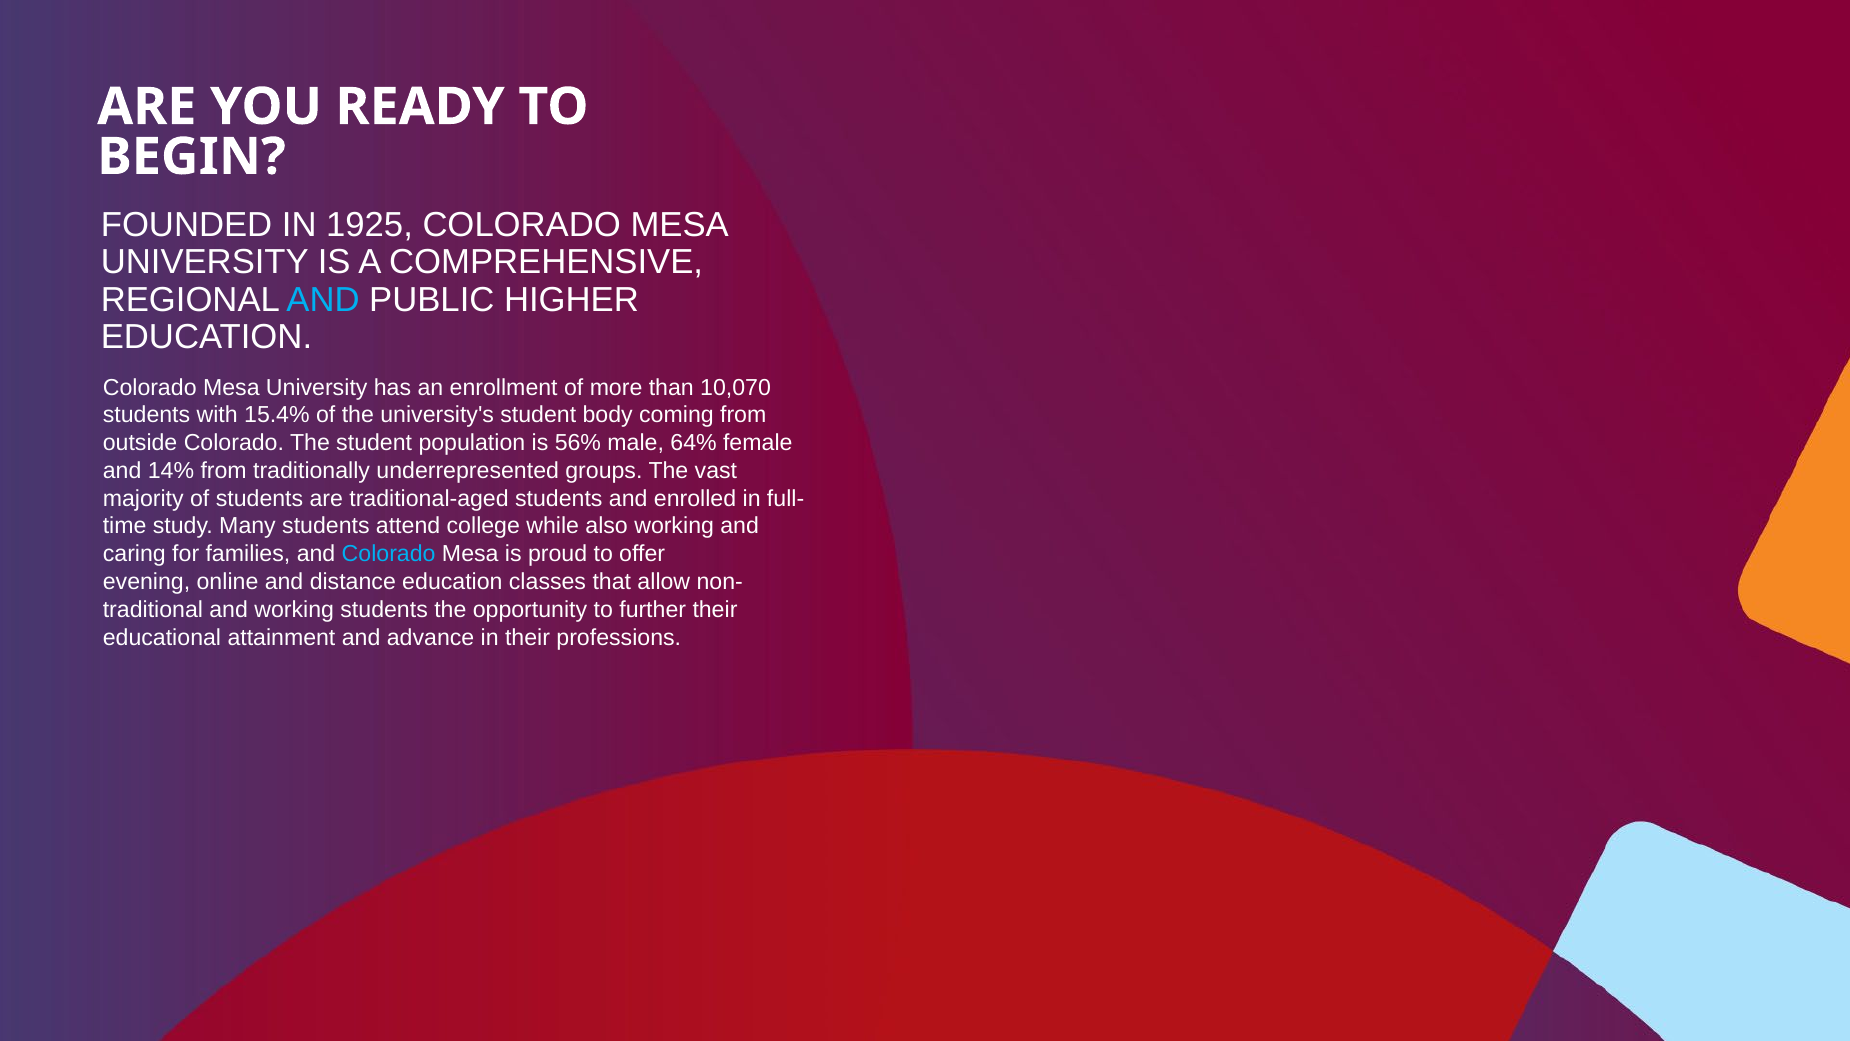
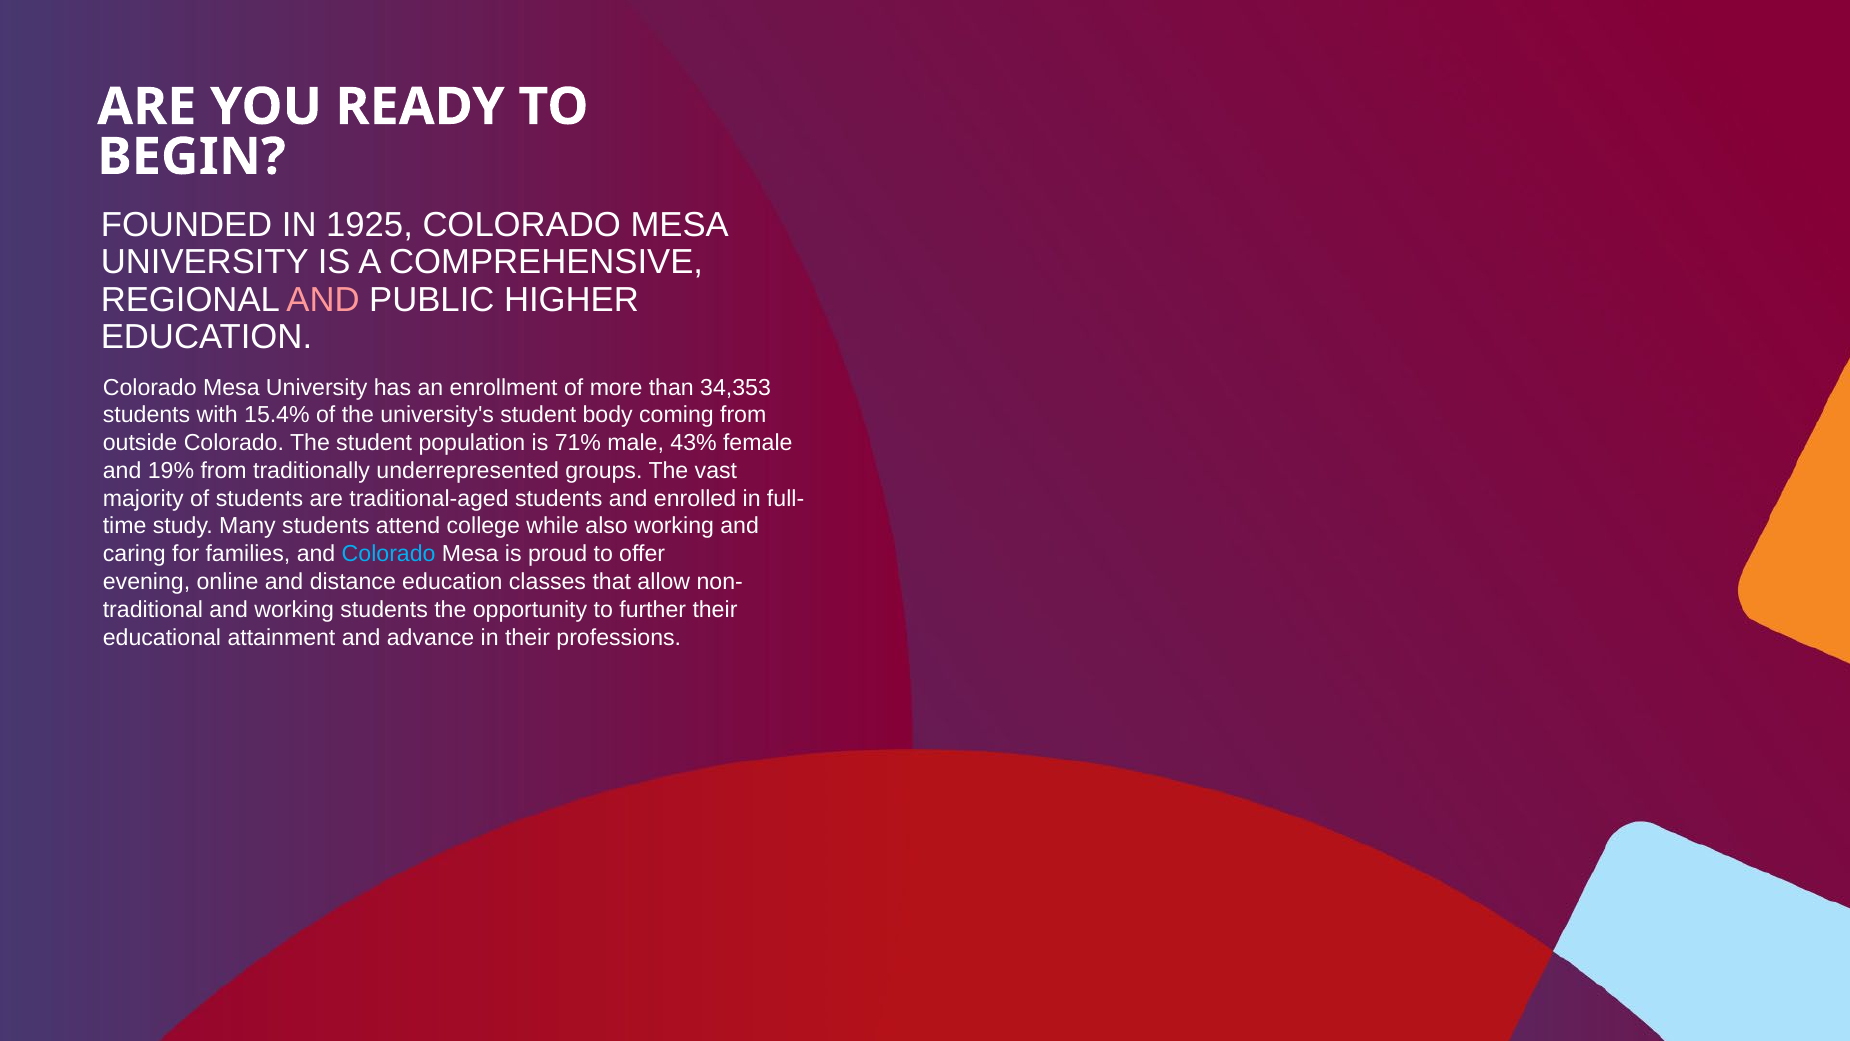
AND colour: light blue -> pink (323, 300)
10,070: 10,070 -> 34,353 (736, 387)
56%: 56% -> 71% (578, 443)
64%: 64% -> 43% (694, 443)
14%: 14% -> 19% (171, 471)
